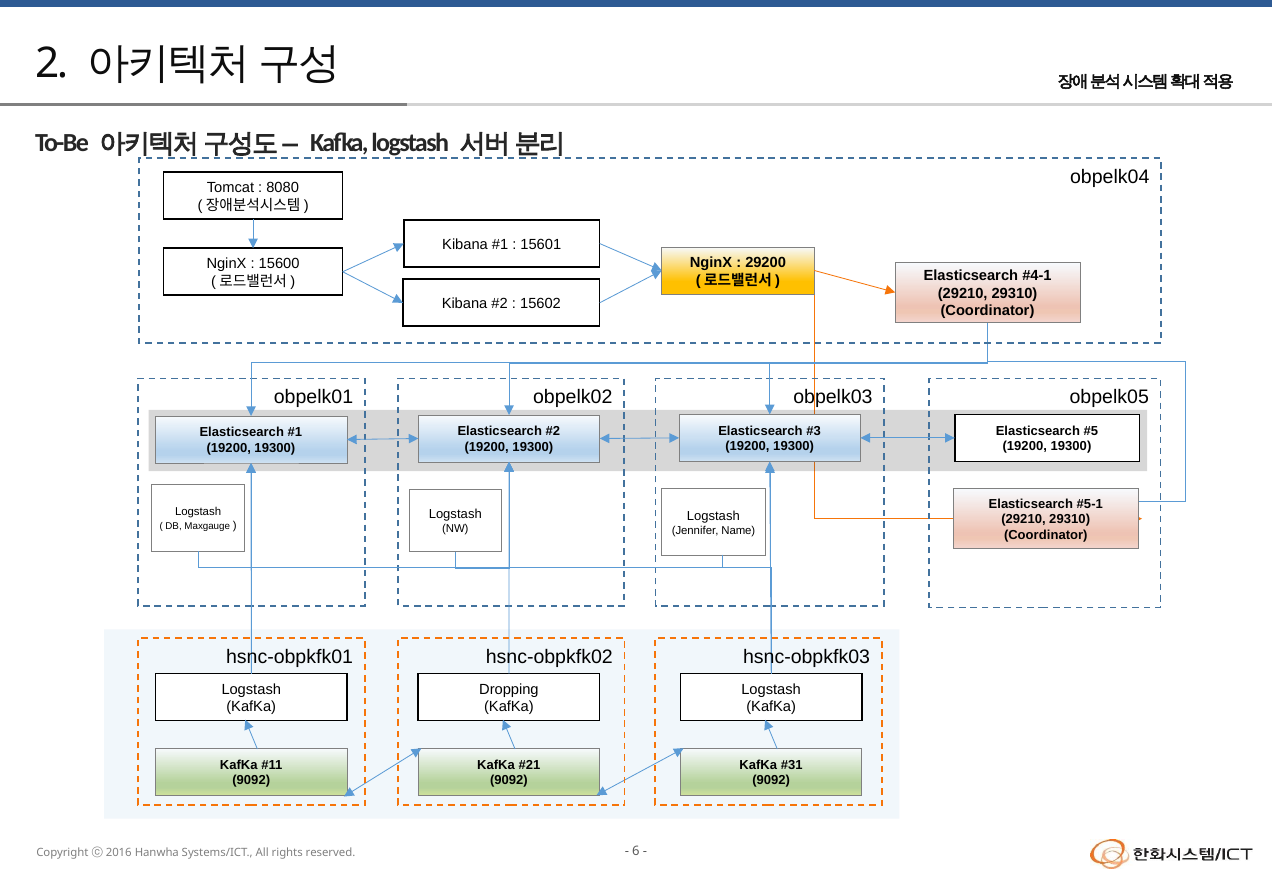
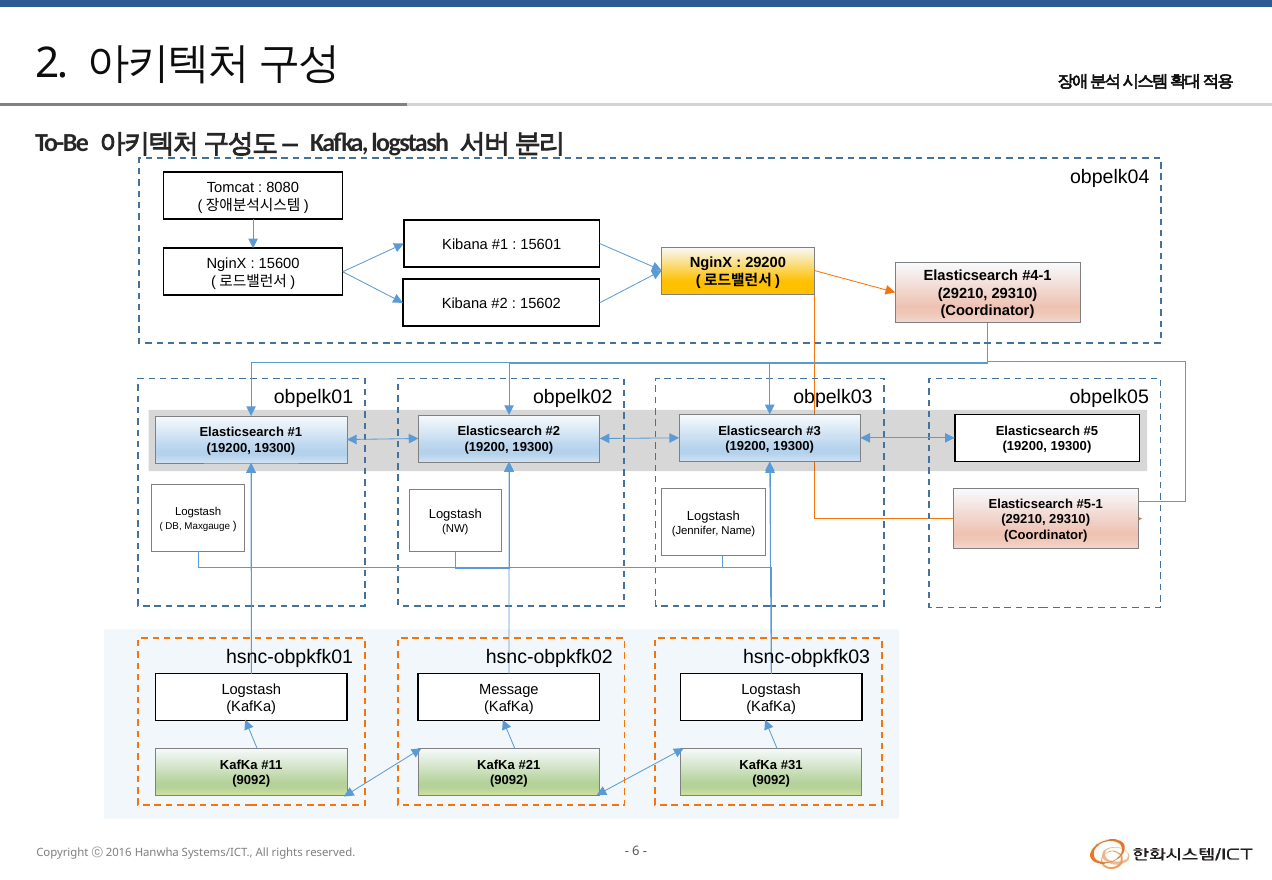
Dropping: Dropping -> Message (509, 690)
